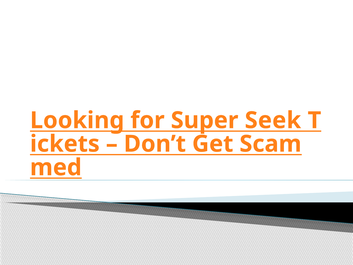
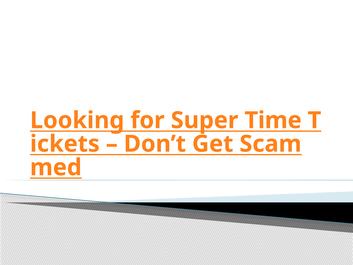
Seek: Seek -> Time (273, 120)
